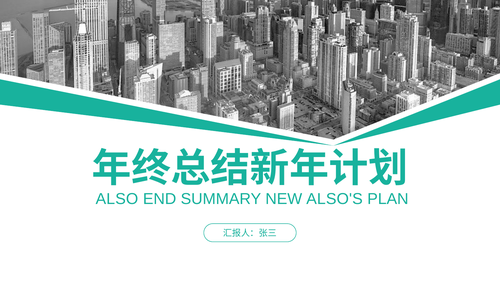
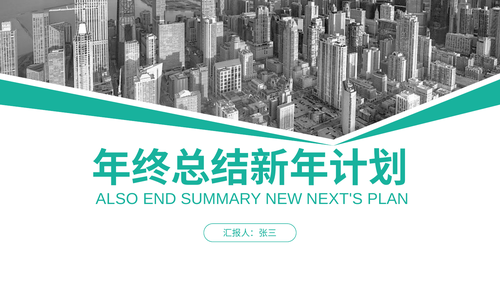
ALSO'S: ALSO'S -> NEXT'S (335, 199)
